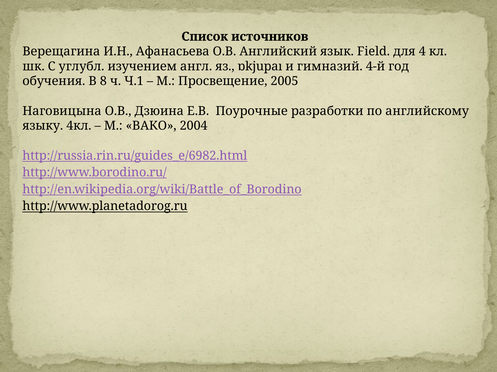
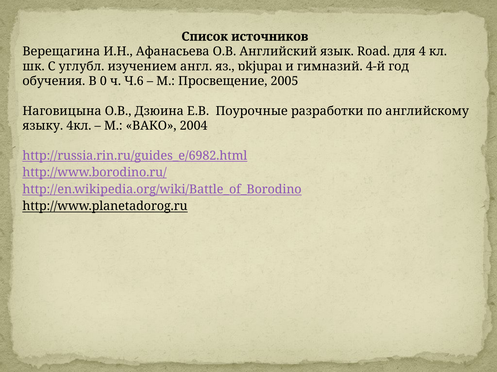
Field: Field -> Road (374, 52)
8: 8 -> 0 (103, 81)
Ч.1: Ч.1 -> Ч.6 (134, 81)
